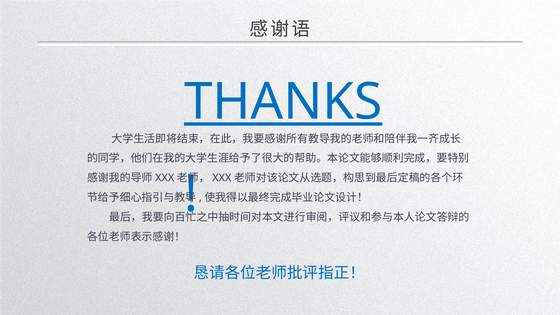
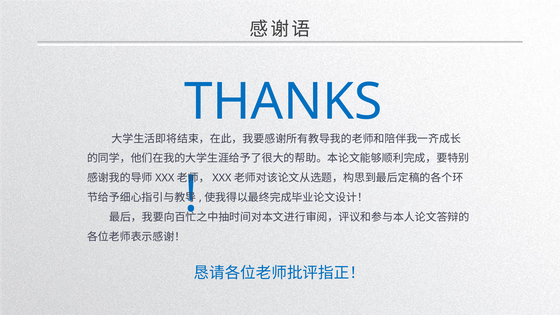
THANKS underline: present -> none (283, 102)
